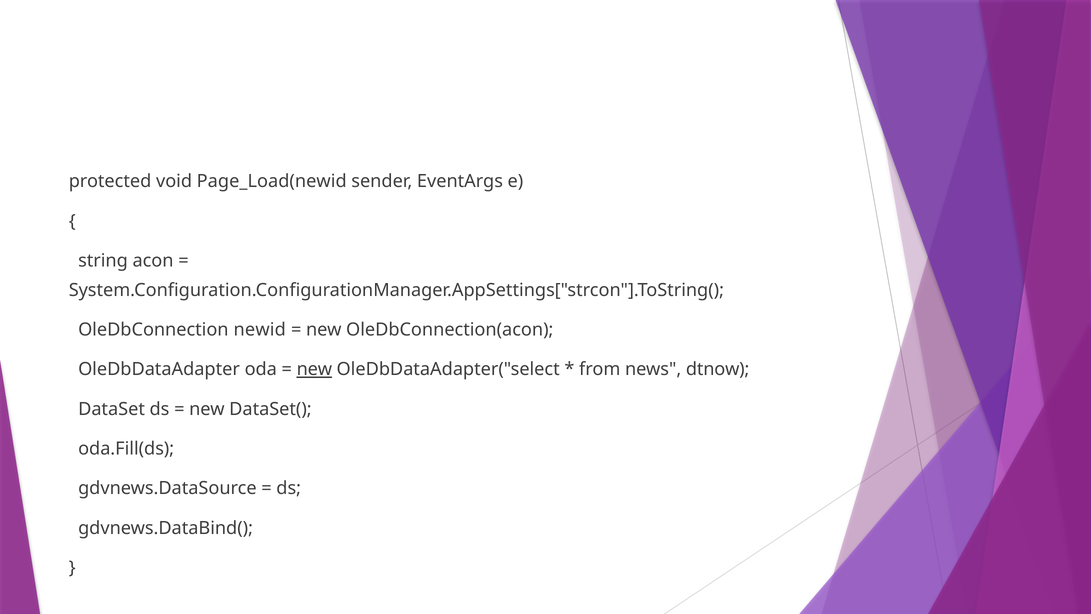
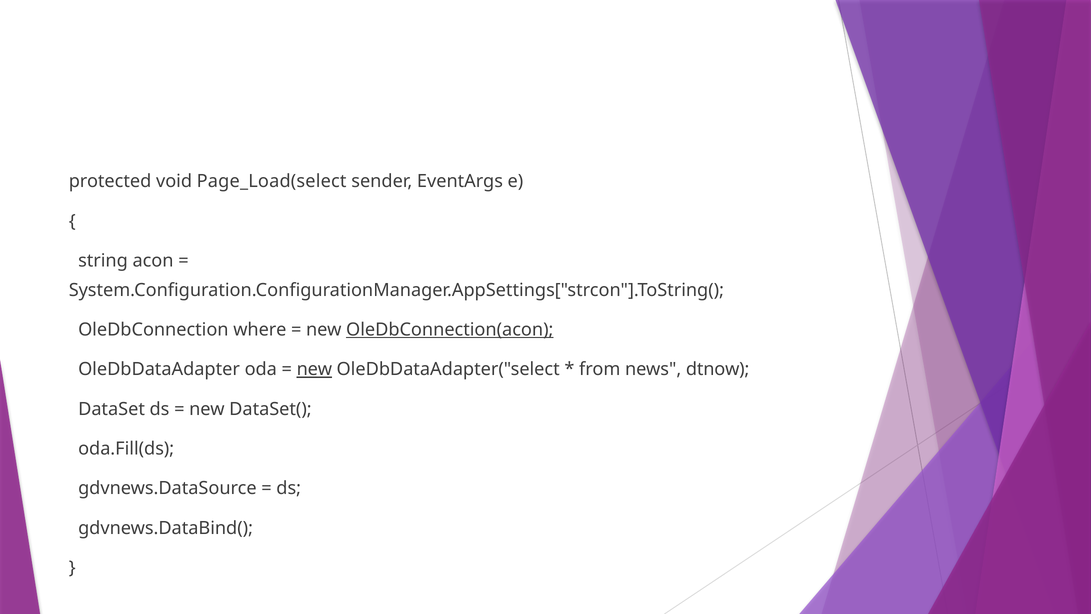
Page_Load(newid: Page_Load(newid -> Page_Load(select (272, 181)
newid: newid -> where (260, 330)
OleDbConnection(acon underline: none -> present (450, 330)
